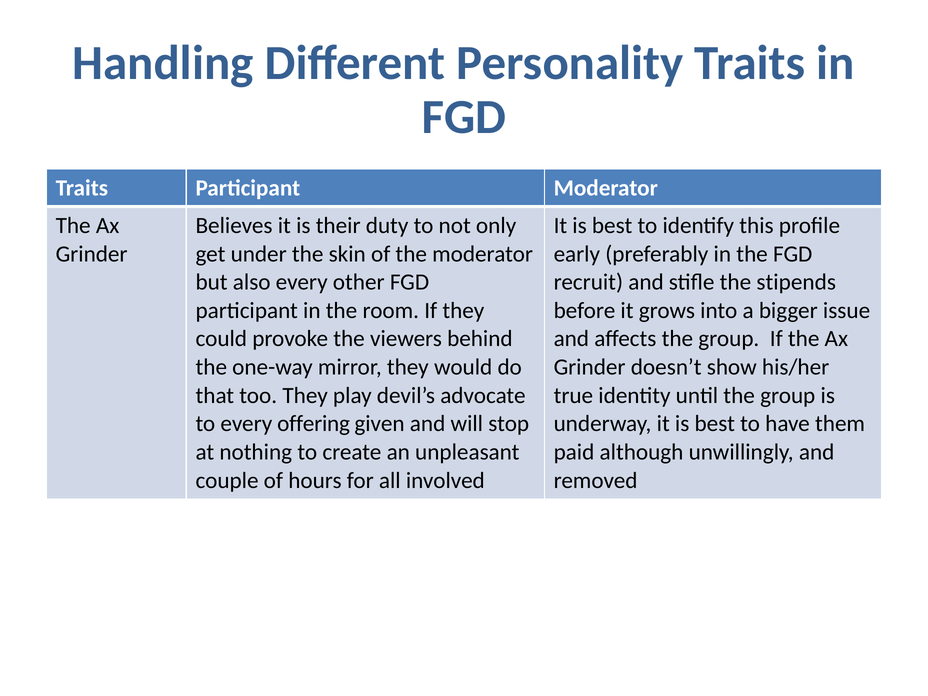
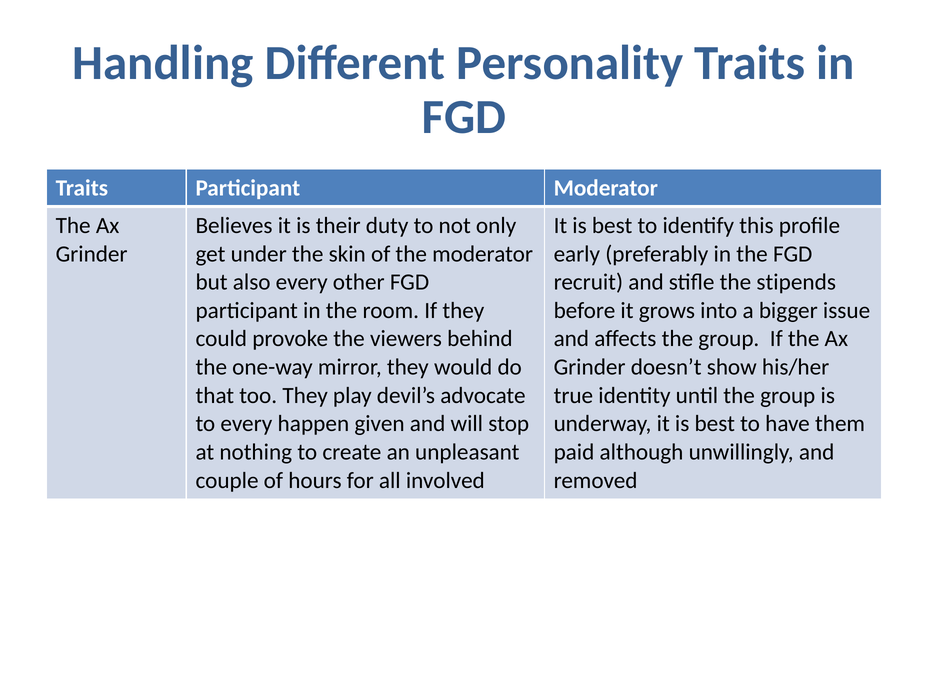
offering: offering -> happen (313, 424)
